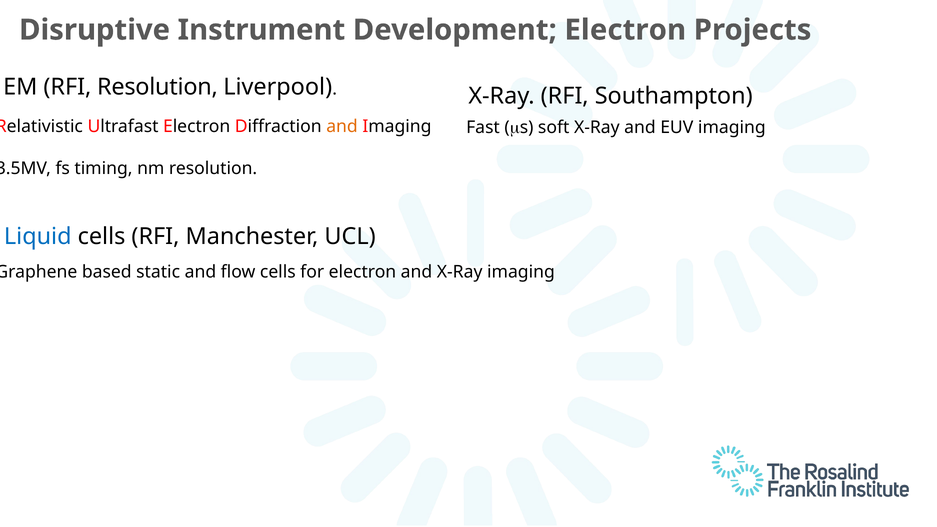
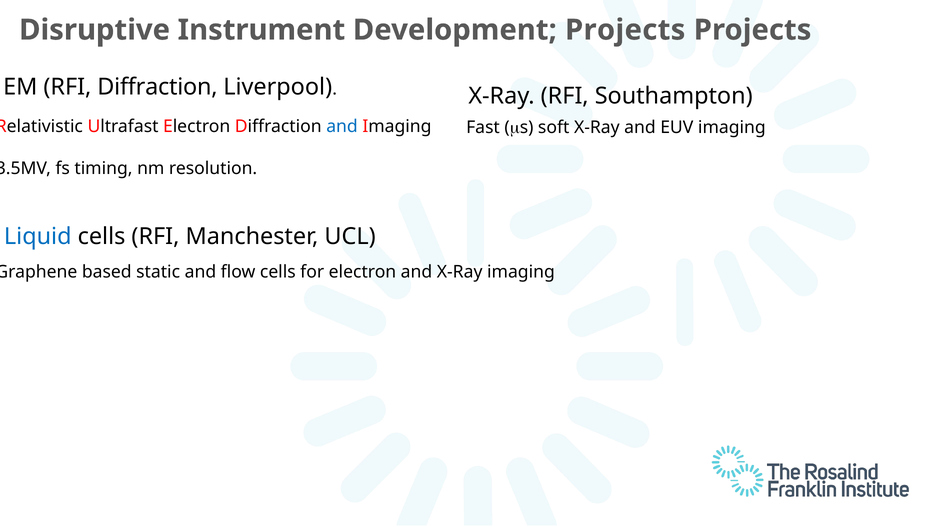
Development Electron: Electron -> Projects (625, 30)
RFI Resolution: Resolution -> Diffraction (157, 87)
and colour: orange -> blue (342, 126)
